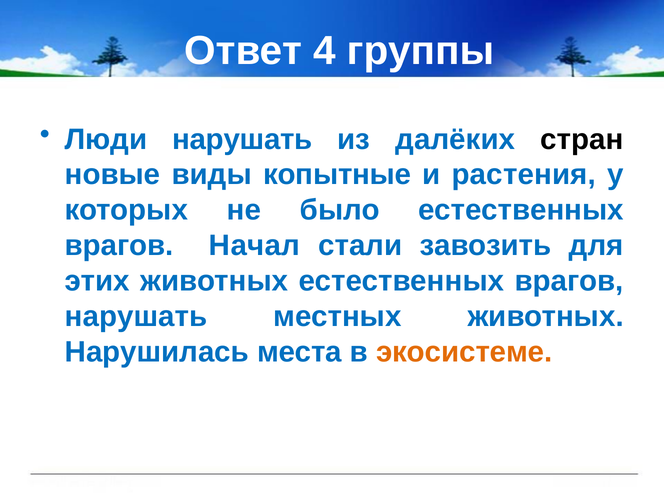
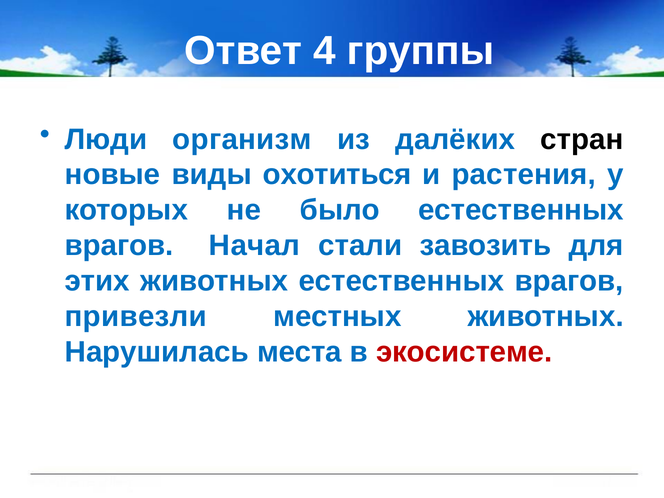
Люди нарушать: нарушать -> организм (242, 139)
копытные: копытные -> охотиться (337, 175)
нарушать: нарушать -> привезли (136, 316)
экосистеме colour: orange -> red (464, 352)
